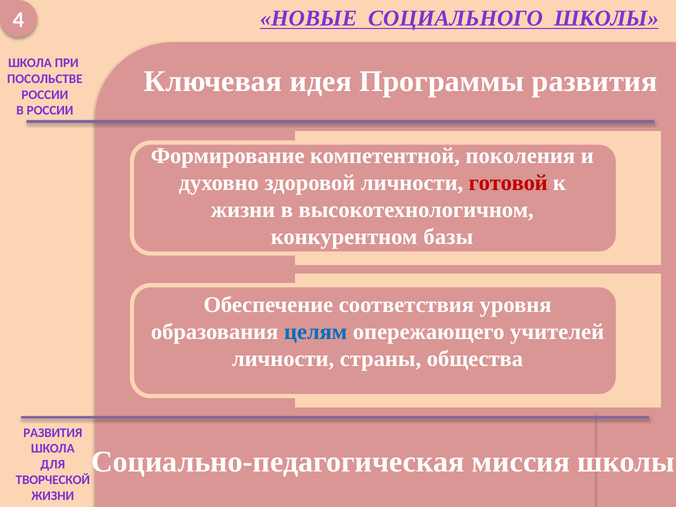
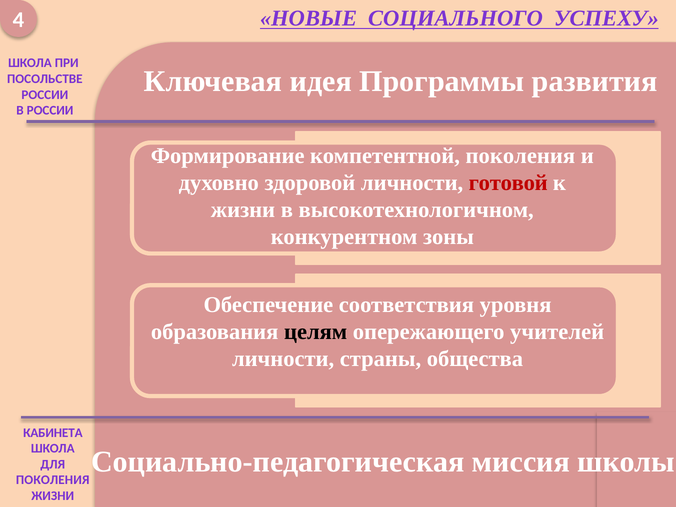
СОЦИАЛЬНОГО ШКОЛЫ: ШКОЛЫ -> УСПЕХУ (607, 18)
базы: базы -> зоны (448, 237)
целям colour: blue -> black (316, 332)
РАЗВИТИЯ: РАЗВИТИЯ -> КАБИНЕТА (53, 433)
ТВОРЧЕСКОЙ: ТВОРЧЕСКОЙ -> ПОКОЛЕНИЯ (53, 480)
